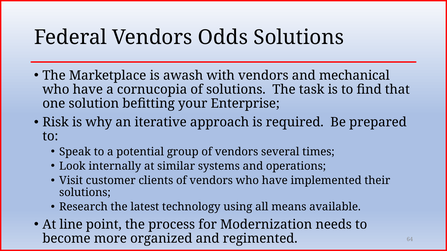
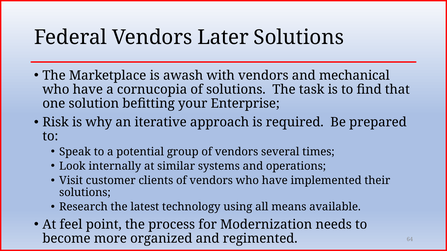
Odds: Odds -> Later (223, 38)
line: line -> feel (71, 225)
